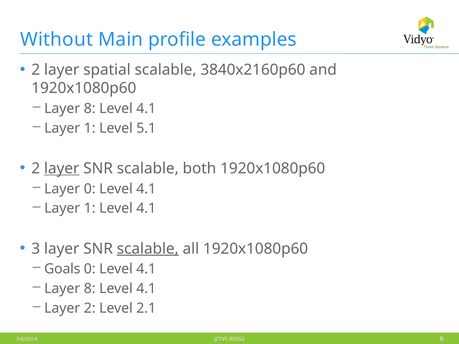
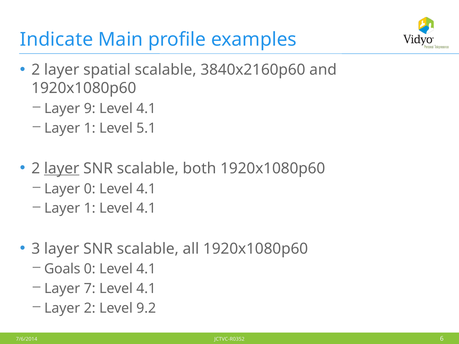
Without: Without -> Indicate (57, 39)
8: 8 -> 9 (90, 109)
scalable underline: present -> none (148, 249)
8: 8 -> 7 (90, 289)
2.1: 2.1 -> 9.2 (146, 308)
